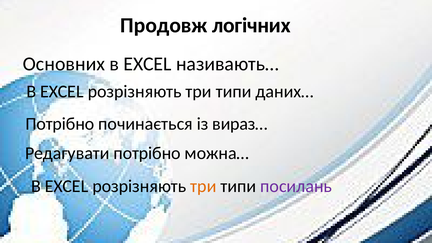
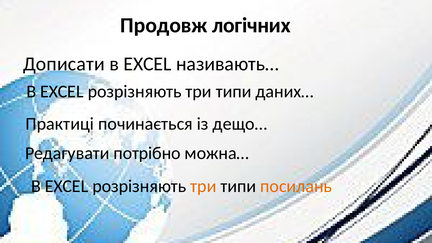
Основних: Основних -> Дописати (64, 64)
Потрібно: Потрібно -> Практиці (60, 124)
вираз…: вираз… -> дещо… (240, 124)
посилань colour: purple -> orange (296, 186)
